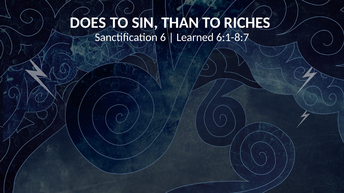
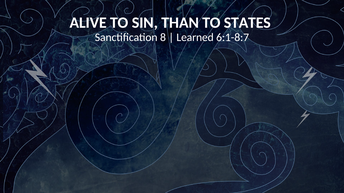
DOES: DOES -> ALIVE (88, 23)
RICHES: RICHES -> STATES (247, 23)
6: 6 -> 8 (163, 37)
